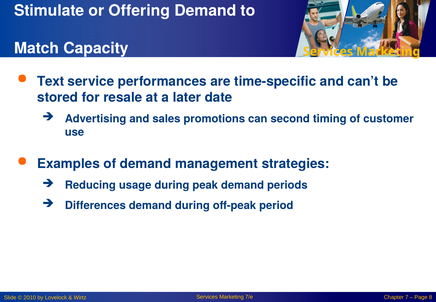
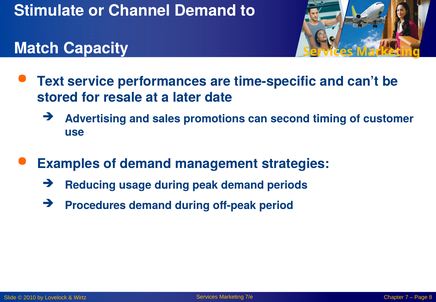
Offering: Offering -> Channel (139, 11)
Differences: Differences -> Procedures (95, 205)
